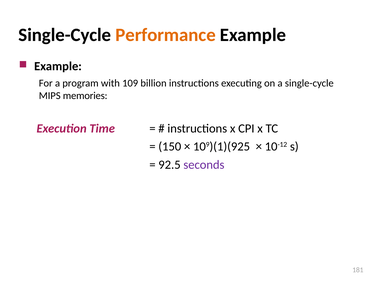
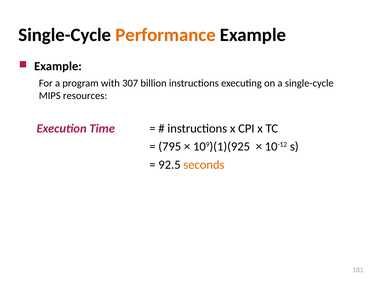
109: 109 -> 307 (130, 83)
memories: memories -> resources (85, 96)
150: 150 -> 795 (170, 147)
seconds colour: purple -> orange (204, 165)
